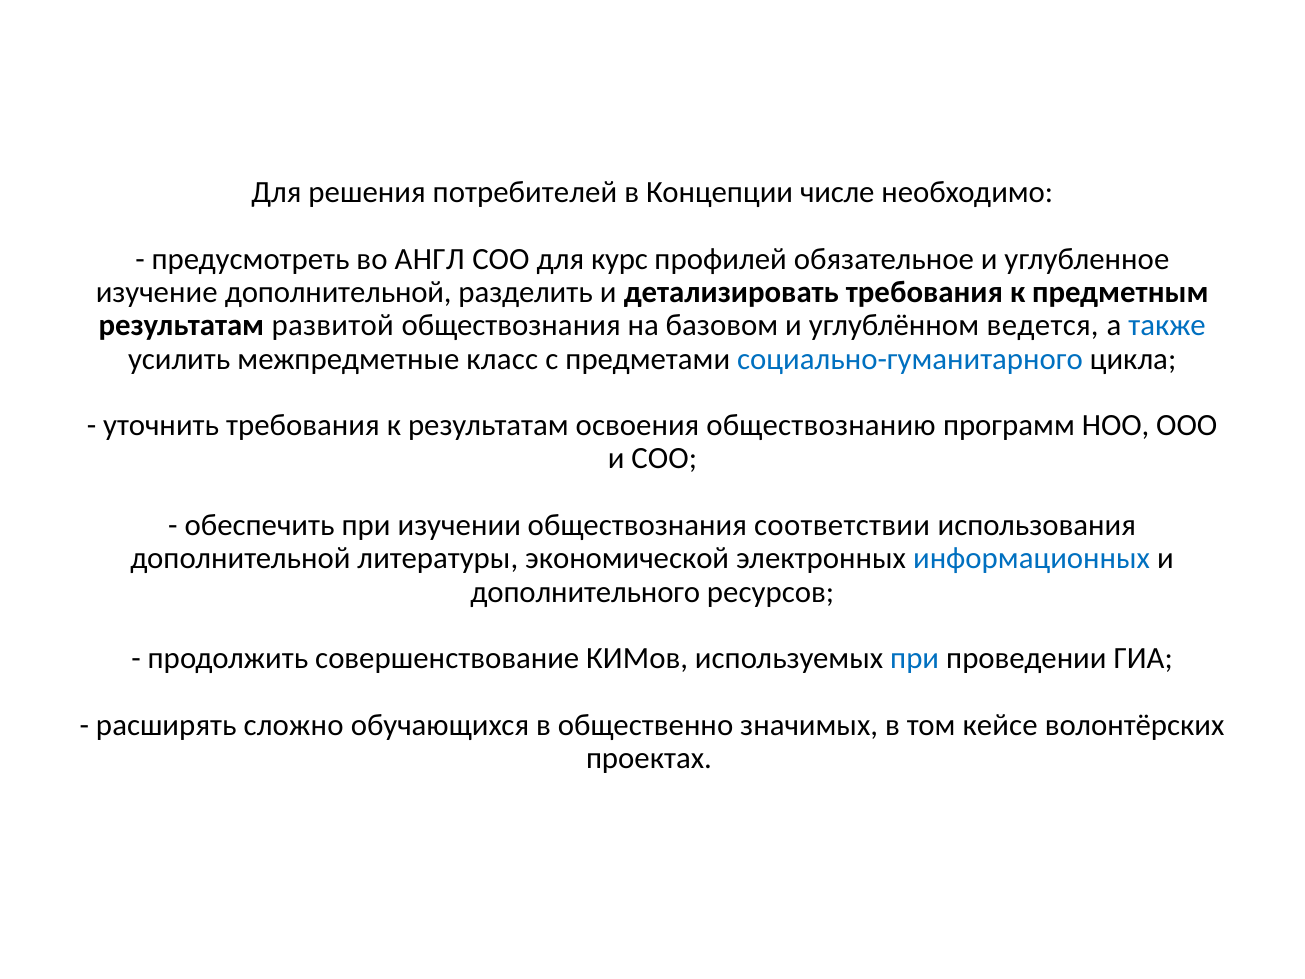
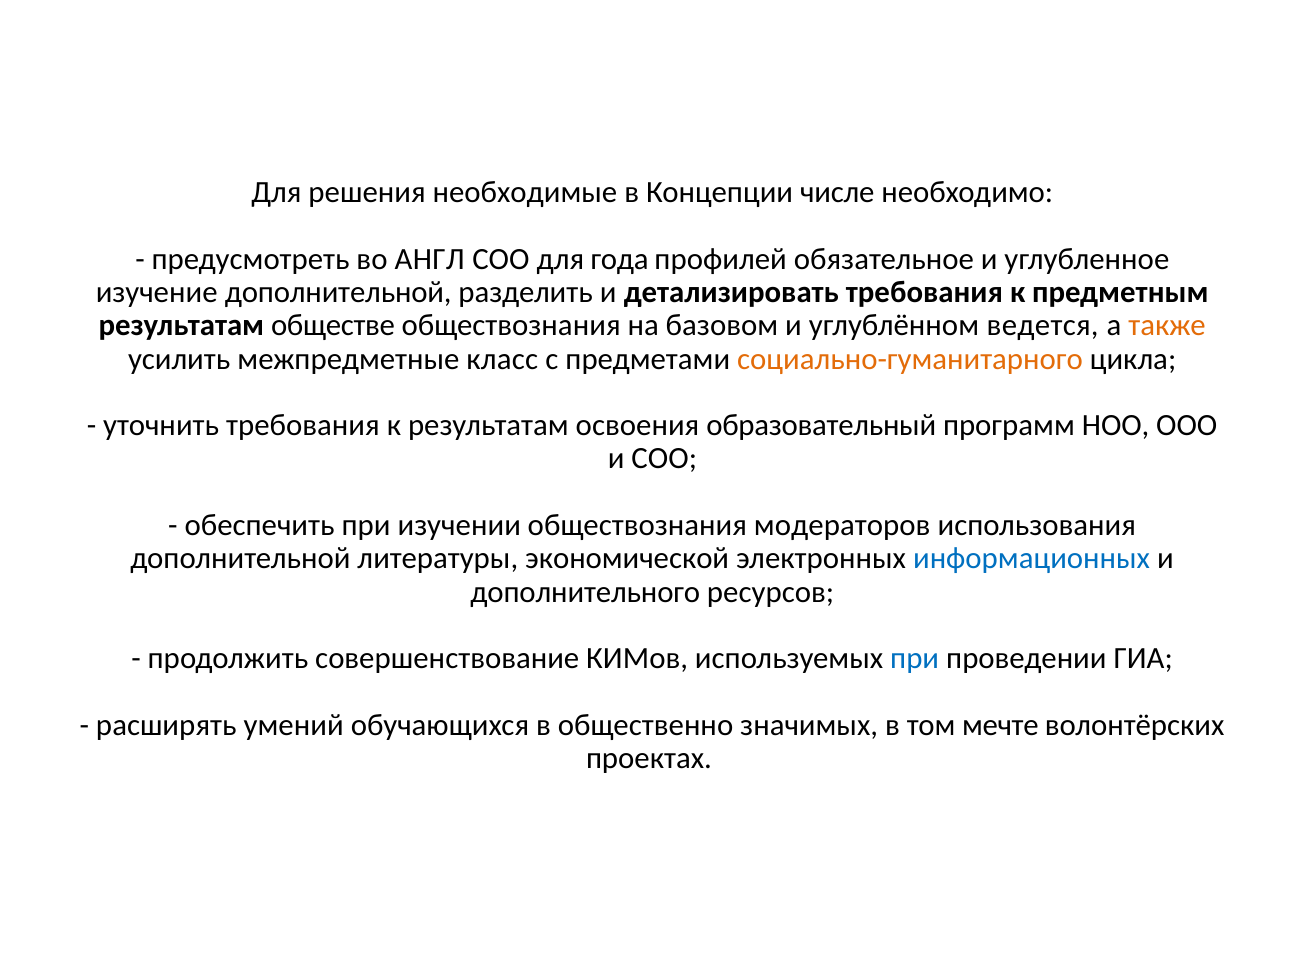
потребителей: потребителей -> необходимые (525, 192)
курс: курс -> года (620, 259)
развитой: развитой -> обществе (333, 325)
также colour: blue -> orange (1167, 325)
социально-гуманитарного colour: blue -> orange (910, 359)
обществознанию: обществознанию -> образовательный (821, 425)
соответствии: соответствии -> модераторов (842, 525)
сложно: сложно -> умений (294, 725)
кейсе: кейсе -> мечте (1000, 725)
